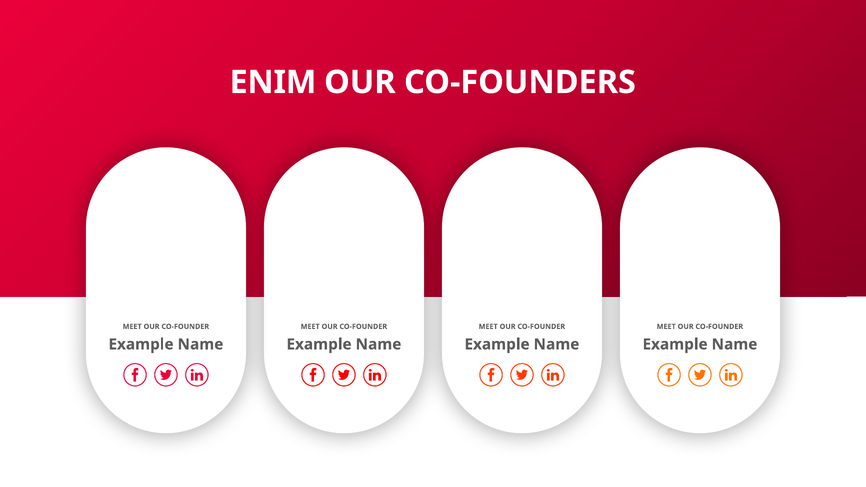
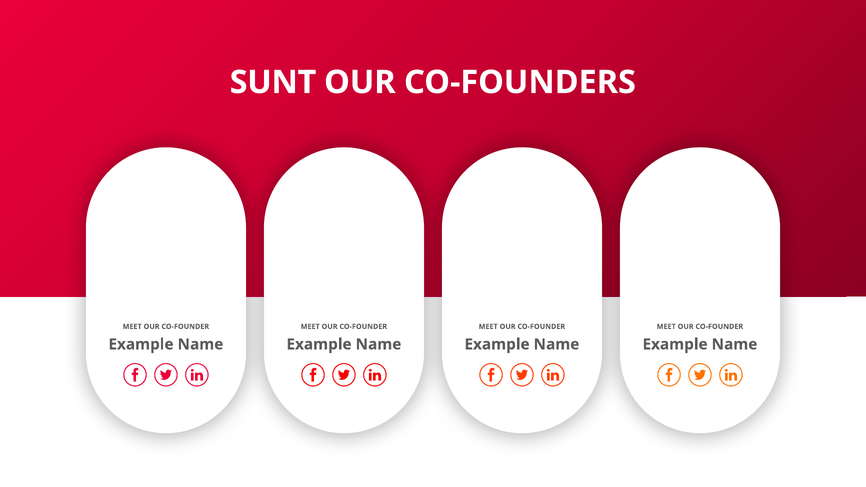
ENIM: ENIM -> SUNT (273, 82)
